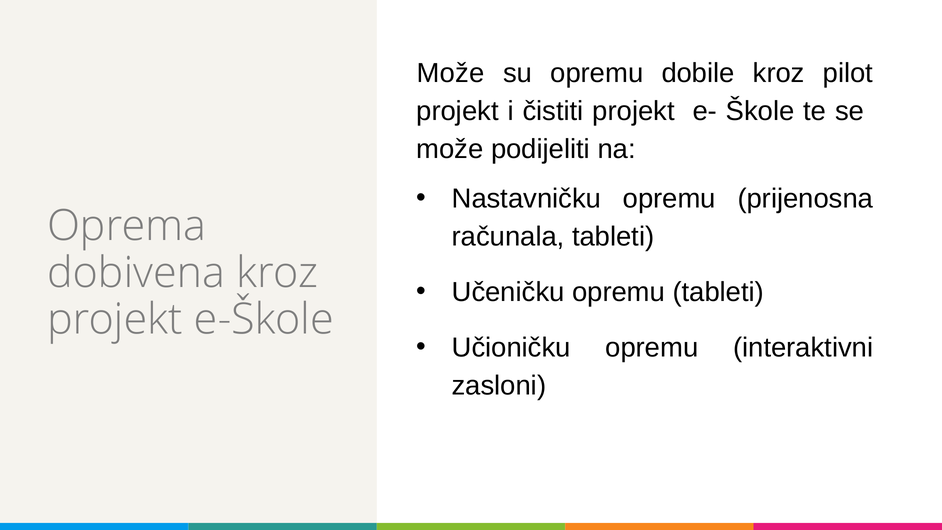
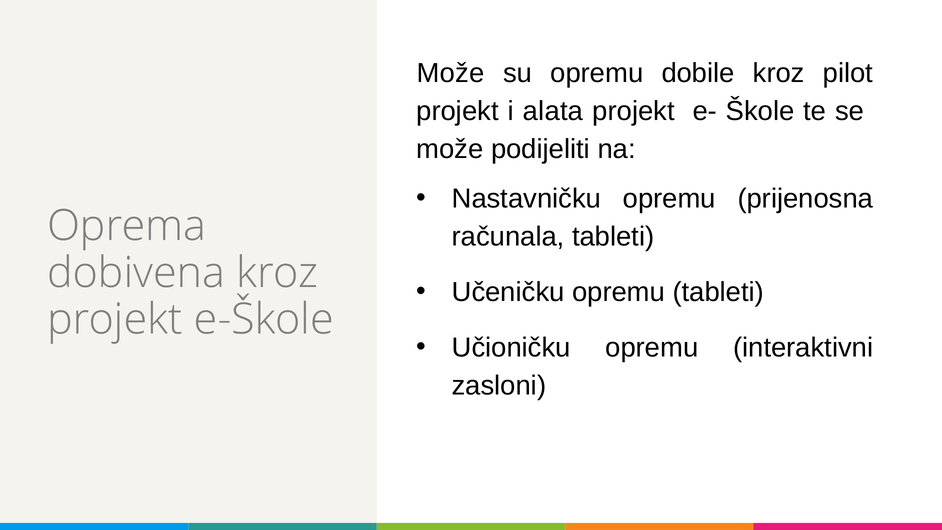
čistiti: čistiti -> alata (553, 111)
